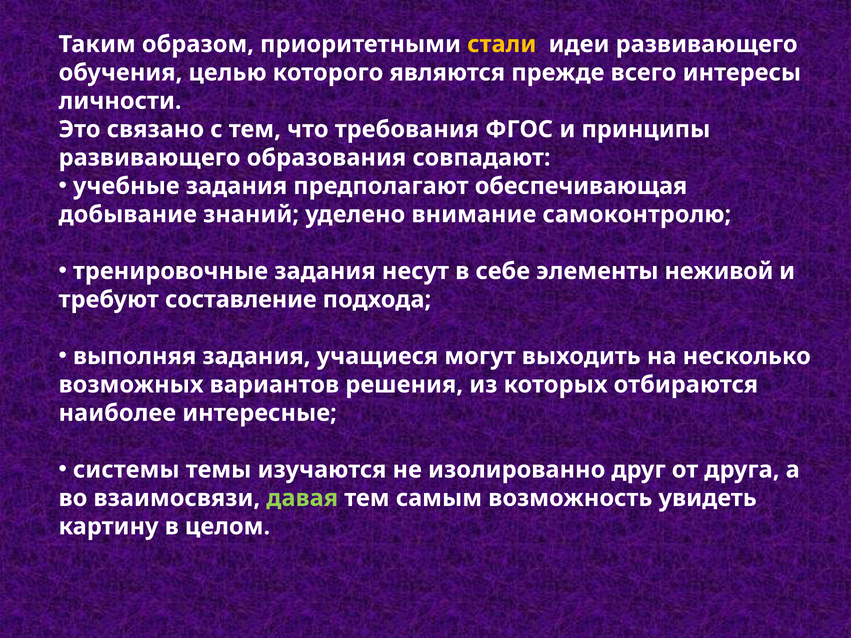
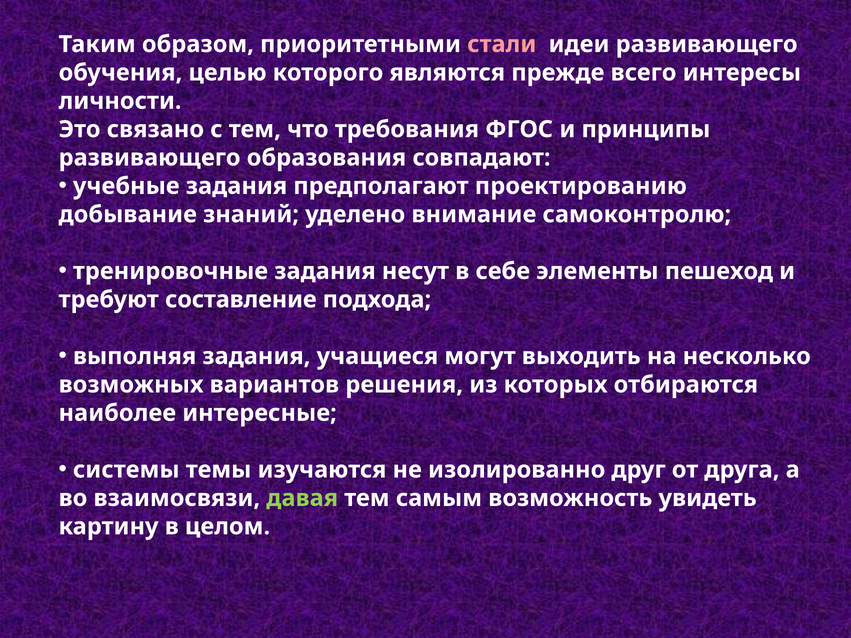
стали colour: yellow -> pink (502, 44)
обеспечивающая: обеспечивающая -> проектированию (581, 186)
неживой: неживой -> пешеход (719, 271)
